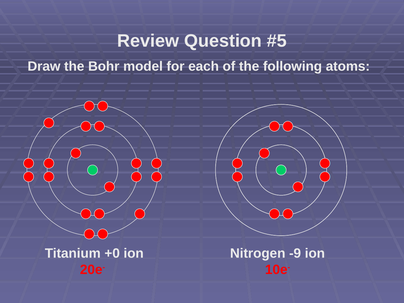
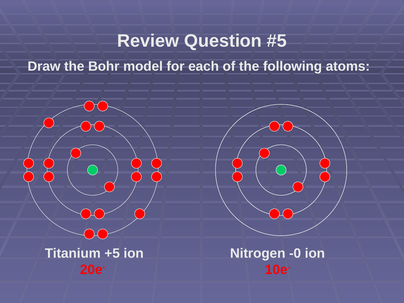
+0: +0 -> +5 (112, 253)
-9: -9 -> -0 (295, 253)
